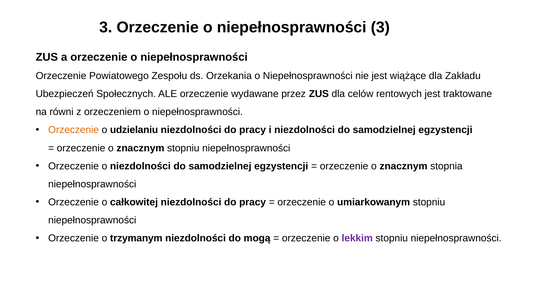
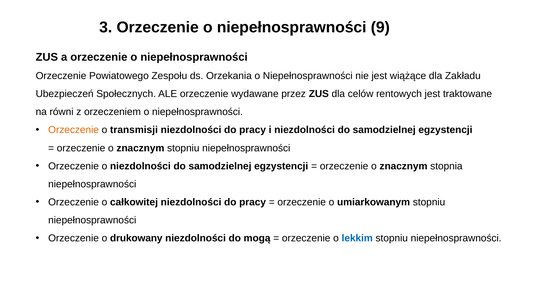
niepełnosprawności 3: 3 -> 9 (380, 27)
udzielaniu: udzielaniu -> transmisji (134, 130)
trzymanym: trzymanym -> drukowany (136, 238)
lekkim colour: purple -> blue (357, 238)
